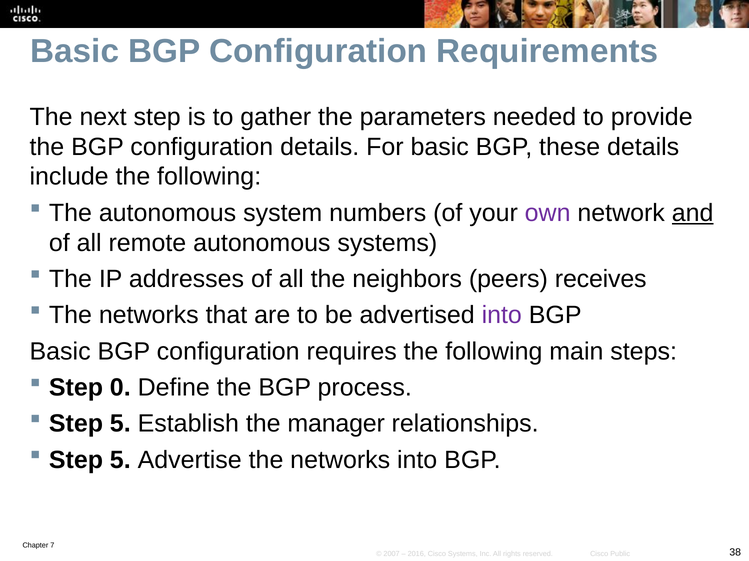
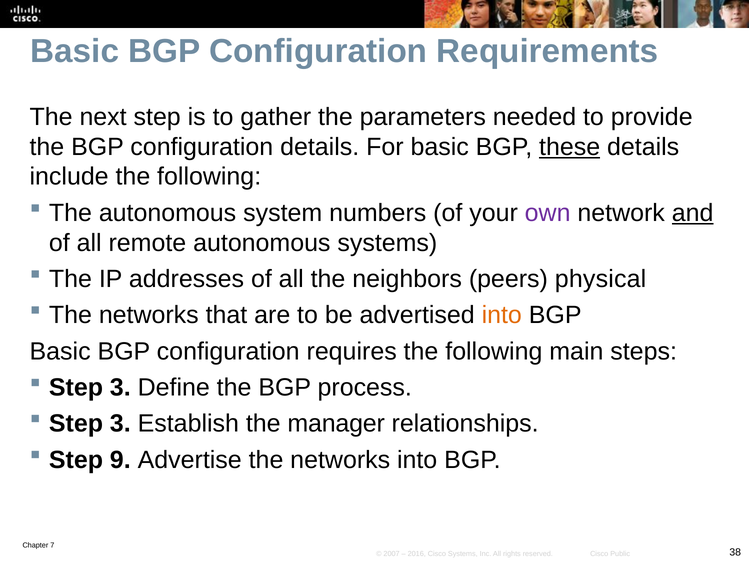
these underline: none -> present (570, 147)
receives: receives -> physical (601, 279)
into colour: purple -> orange (502, 316)
0: 0 -> 3 (120, 388)
5: 5 -> 3 (120, 424)
5: 5 -> 9 (120, 460)
